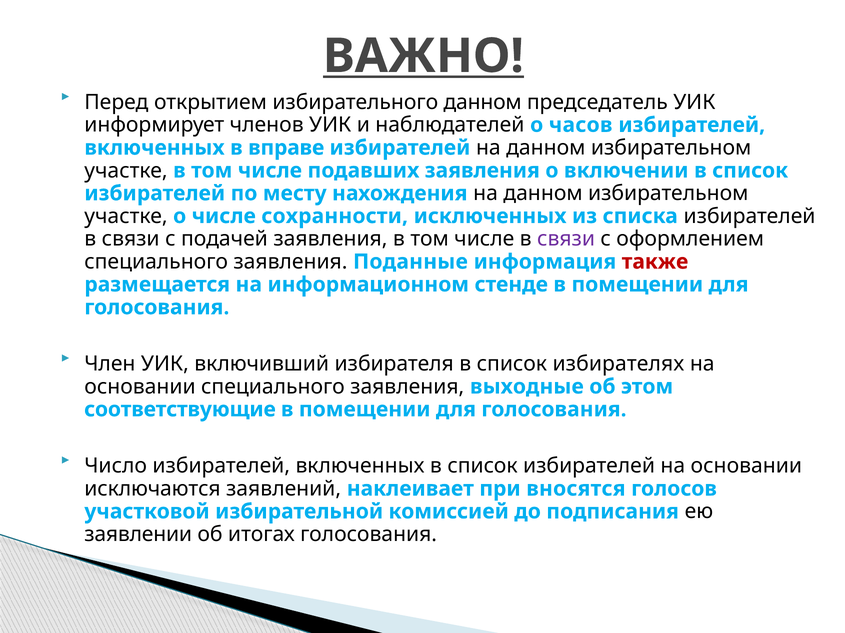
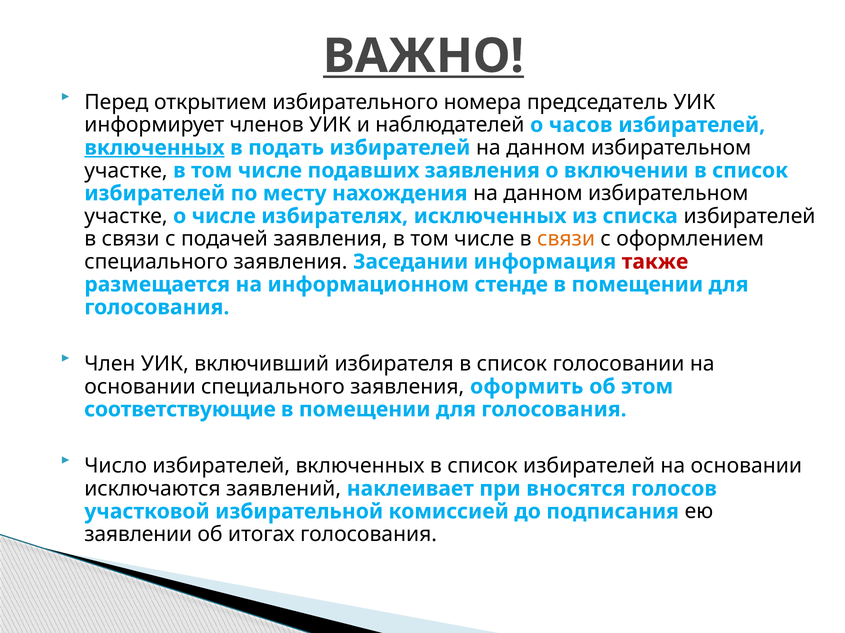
избирательного данном: данном -> номера (483, 102)
включенных underline: none -> present (154, 148)
вправе: вправе -> подать (286, 148)
сохранности: сохранности -> избирателях (335, 216)
связи colour: purple -> orange (566, 239)
Поданные: Поданные -> Заседании (411, 262)
избирателях: избирателях -> голосовании (618, 364)
выходные: выходные -> оформить (527, 387)
